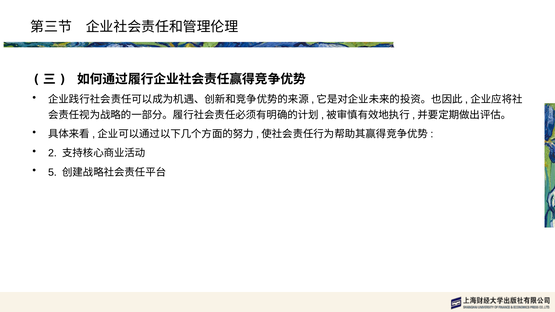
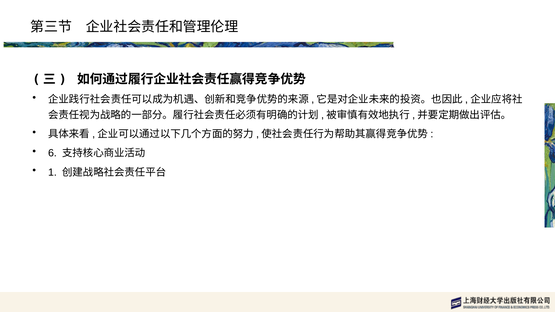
2: 2 -> 6 (52, 153)
5: 5 -> 1 (52, 172)
